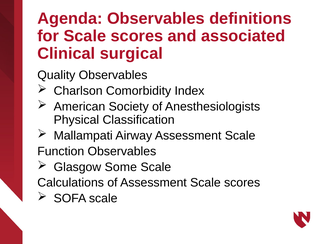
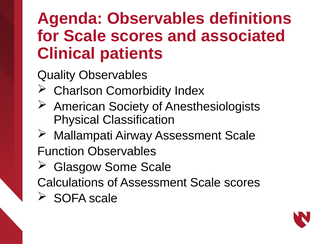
surgical: surgical -> patients (131, 54)
